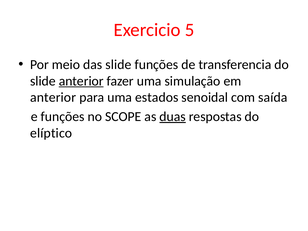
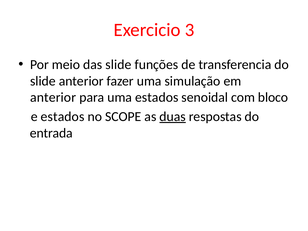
5: 5 -> 3 (190, 30)
anterior underline: present -> none (81, 81)
saída: saída -> bloco (273, 97)
e funções: funções -> estados (63, 117)
elíptico: elíptico -> entrada (51, 133)
